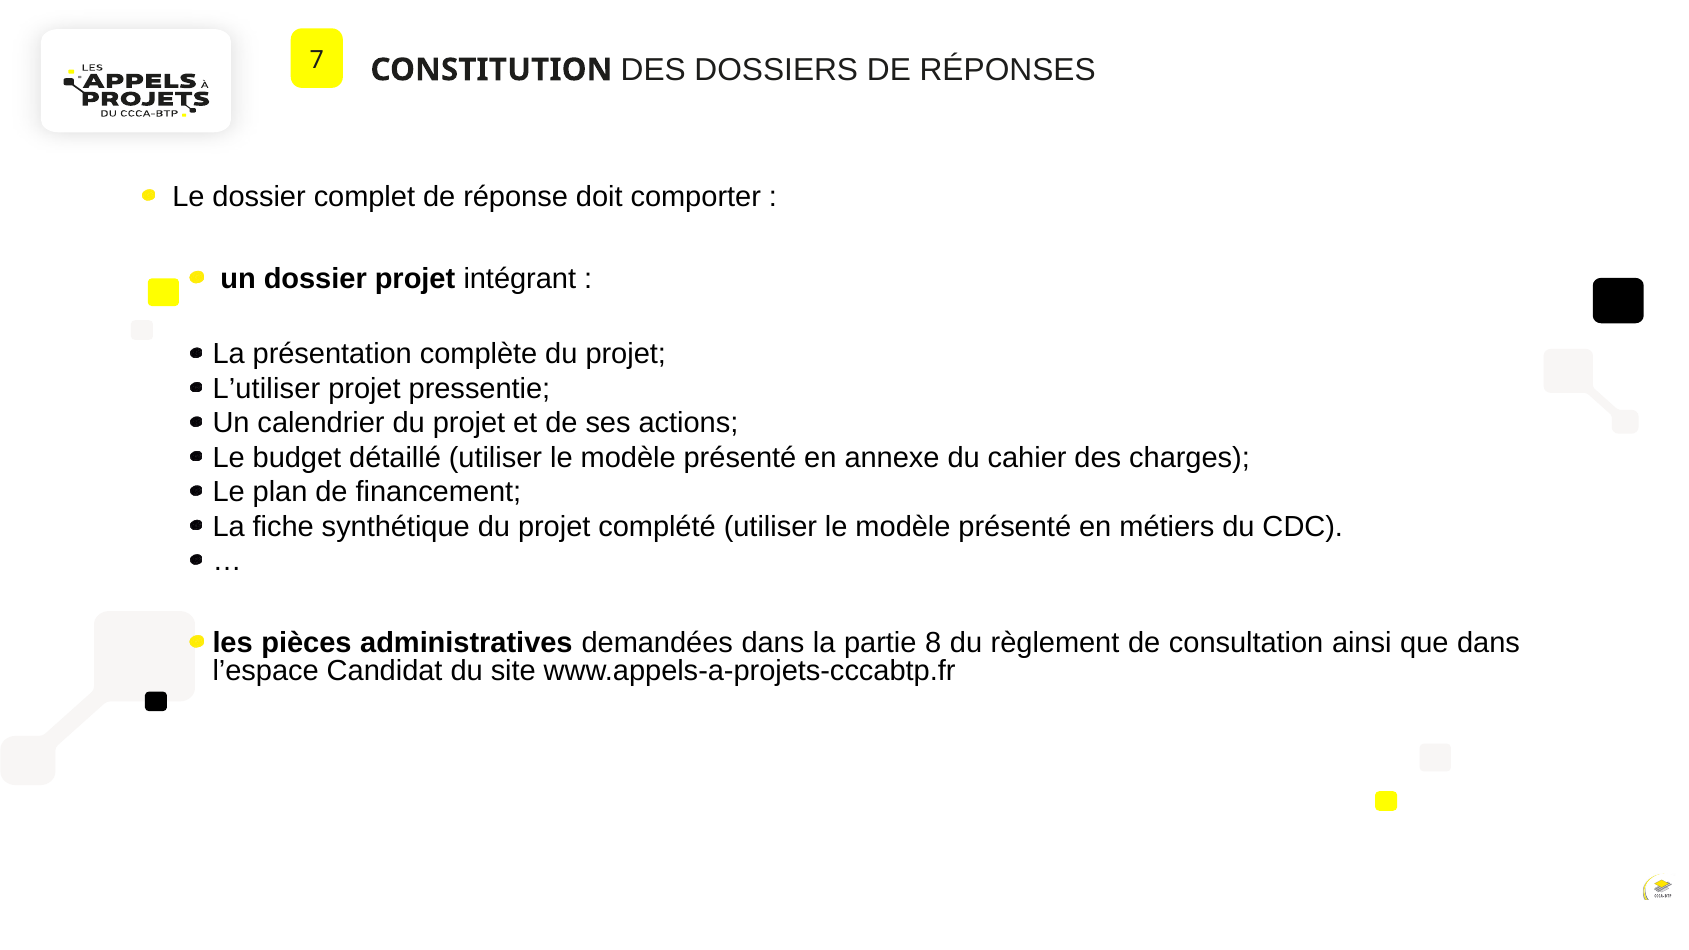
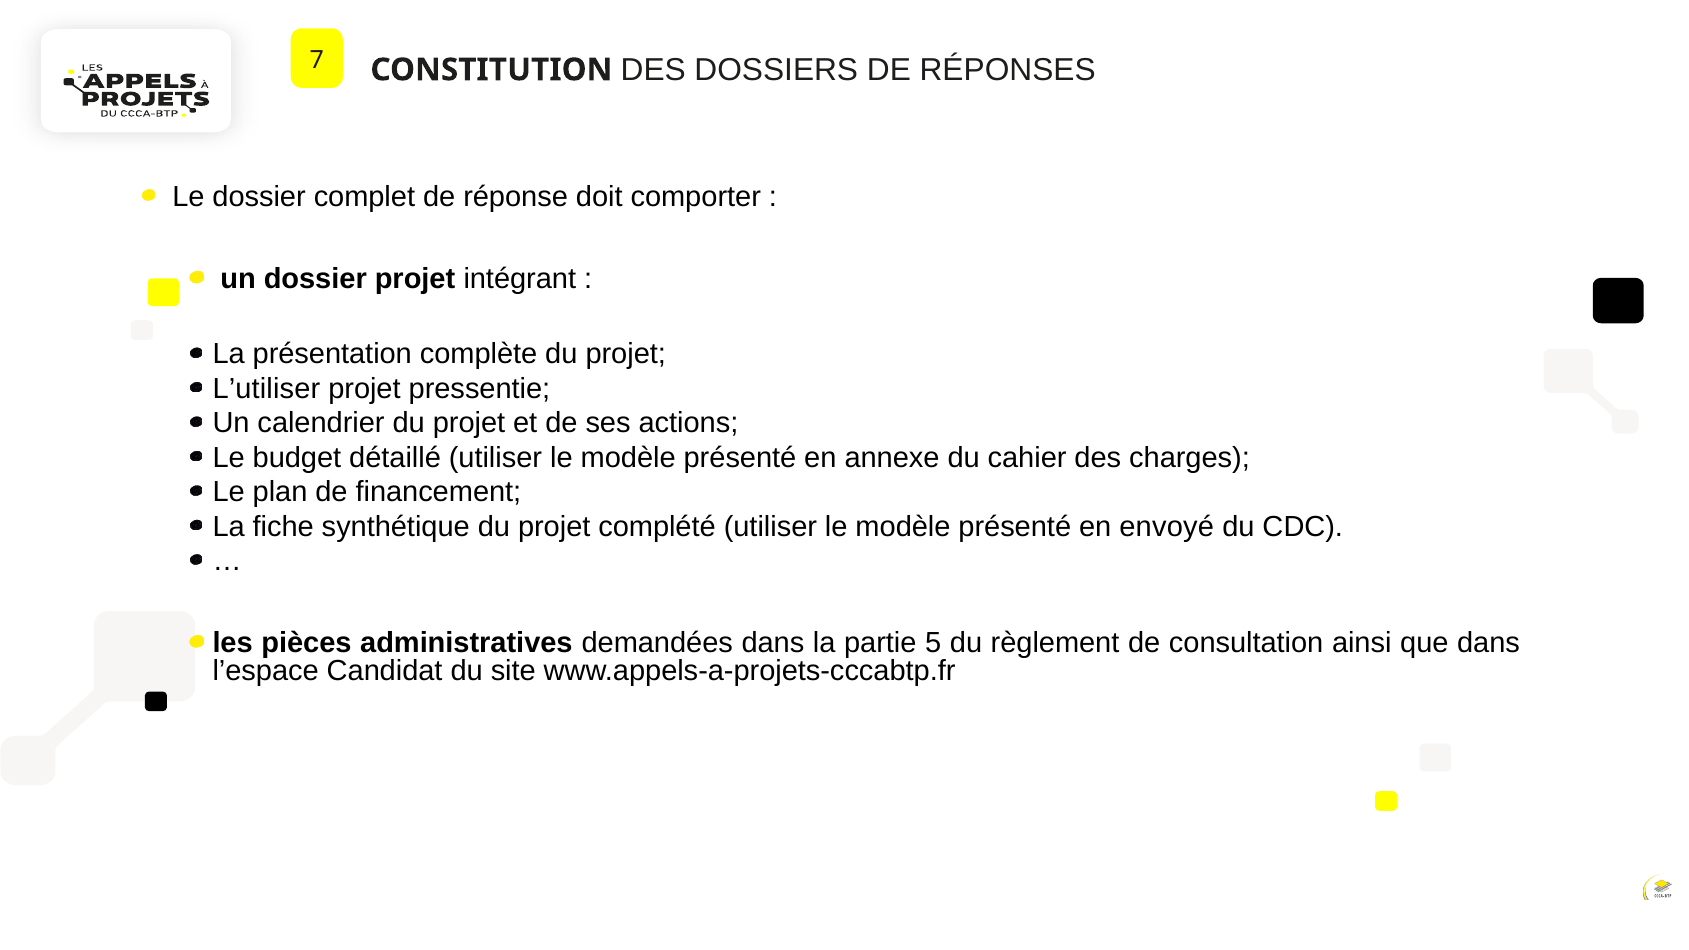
métiers: métiers -> envoyé (1167, 527)
8: 8 -> 5 (933, 643)
